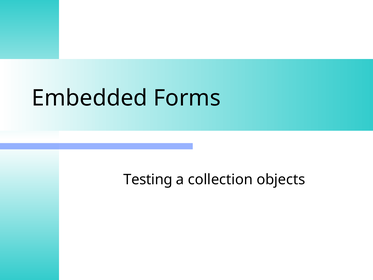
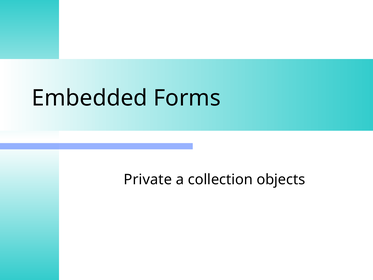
Testing: Testing -> Private (148, 179)
